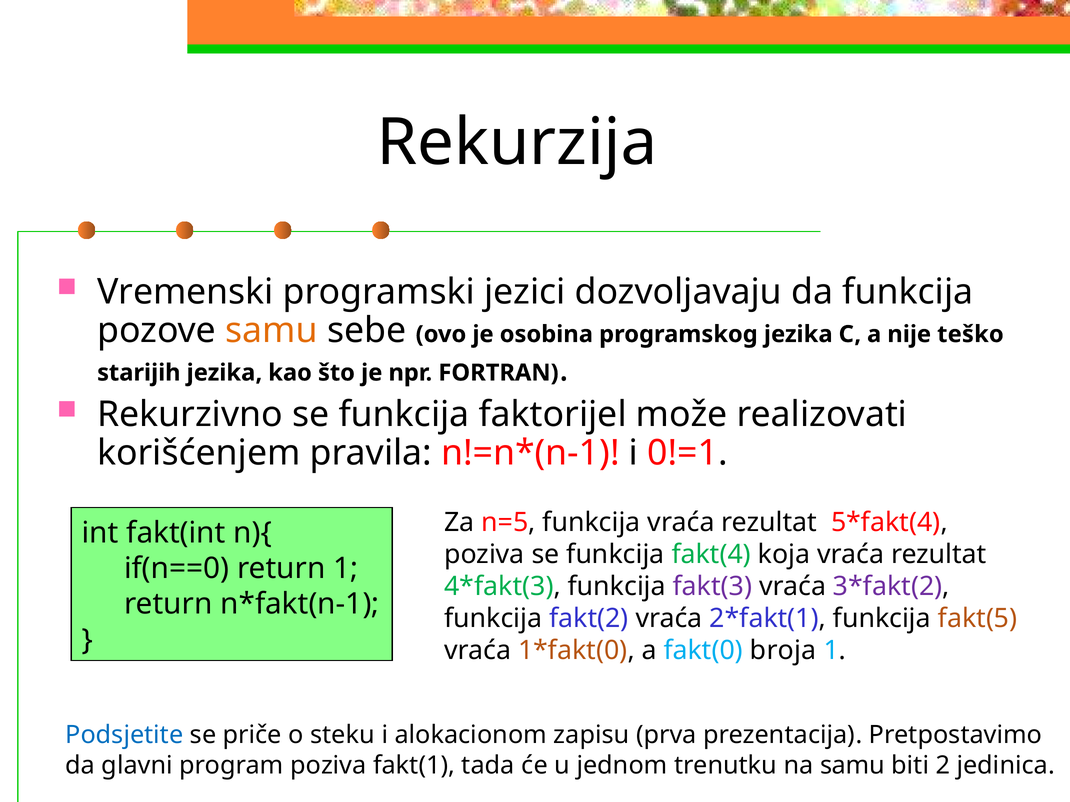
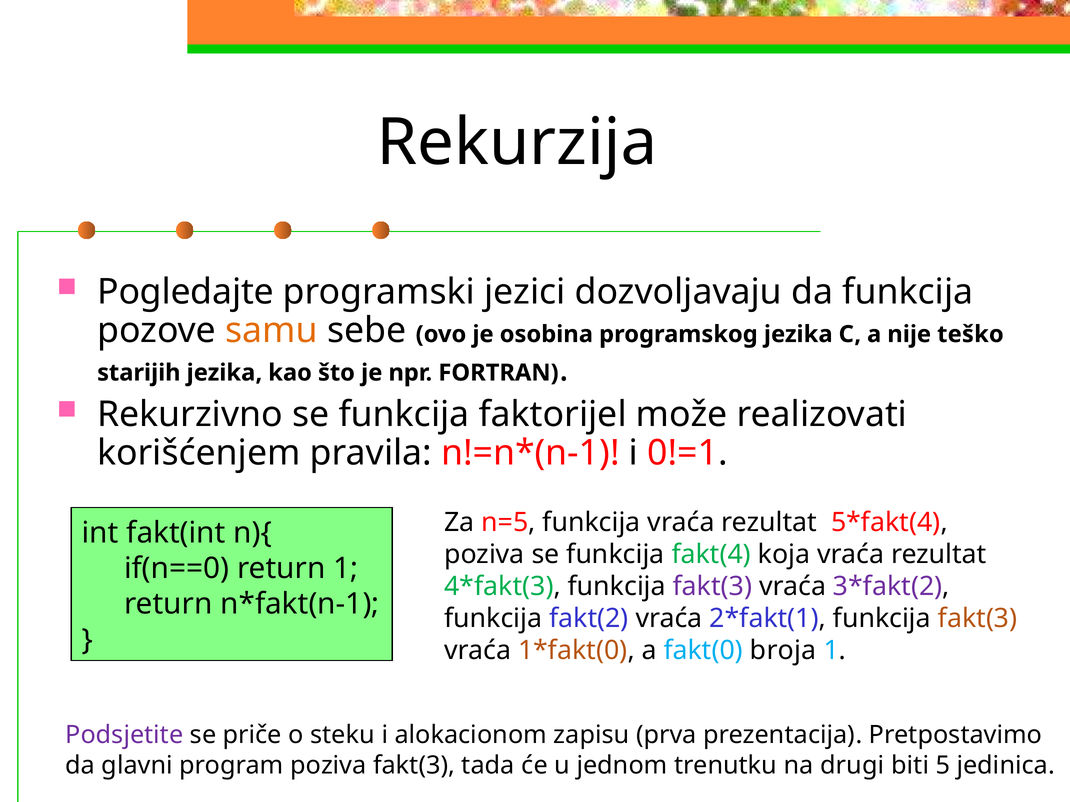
Vremenski: Vremenski -> Pogledajte (185, 292)
fakt(5: fakt(5 -> fakt(3 (978, 619)
Podsjetite colour: blue -> purple (124, 735)
poziva fakt(1: fakt(1 -> fakt(3 (414, 766)
na samu: samu -> drugi (852, 766)
2: 2 -> 5 (943, 766)
